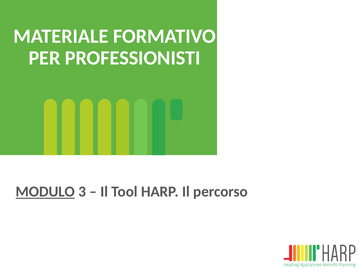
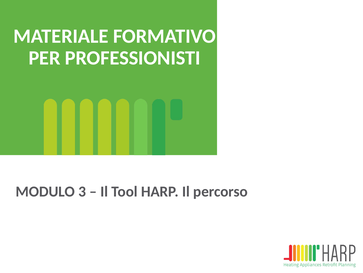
MODULO underline: present -> none (45, 191)
